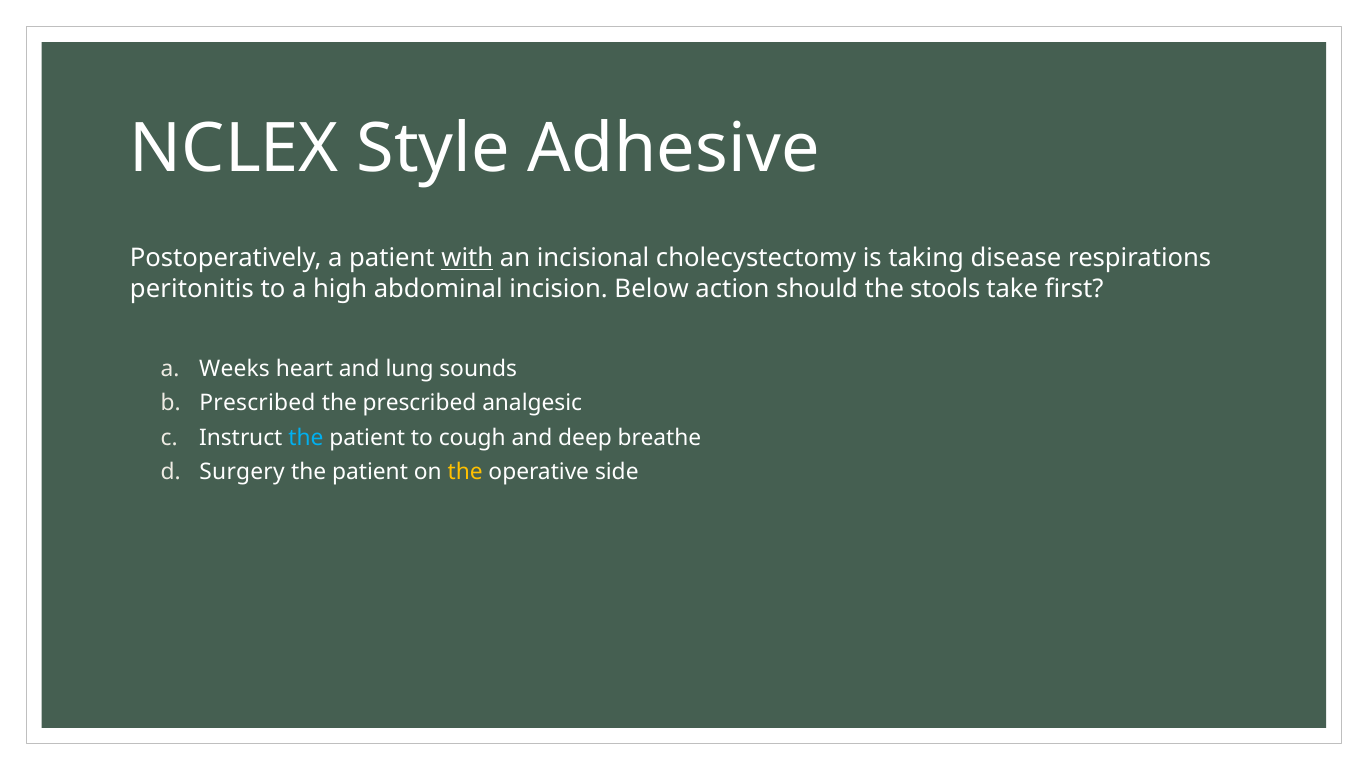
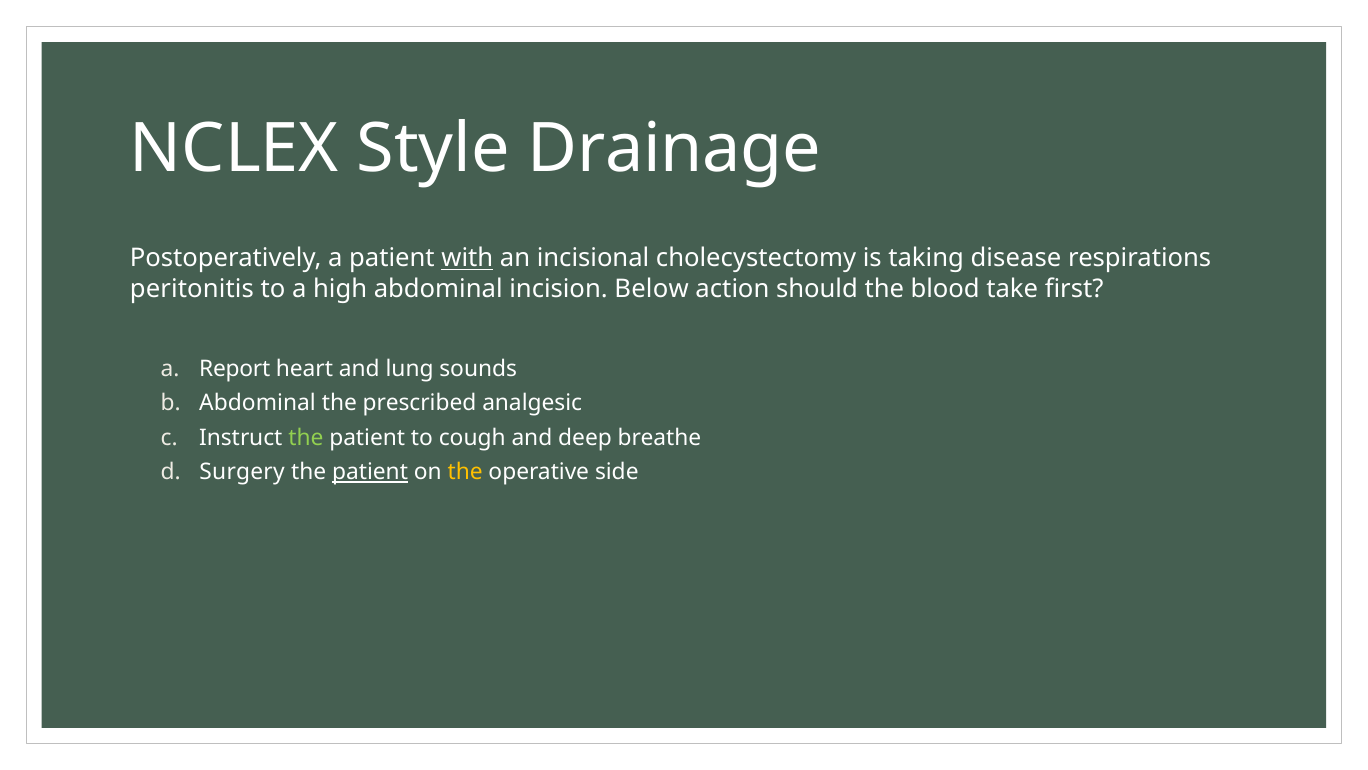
Adhesive: Adhesive -> Drainage (674, 149)
stools: stools -> blood (945, 289)
Weeks: Weeks -> Report (235, 369)
Prescribed: Prescribed -> Abdominal (258, 403)
the colour: light blue -> light green (306, 438)
patient underline: none -> present (370, 472)
